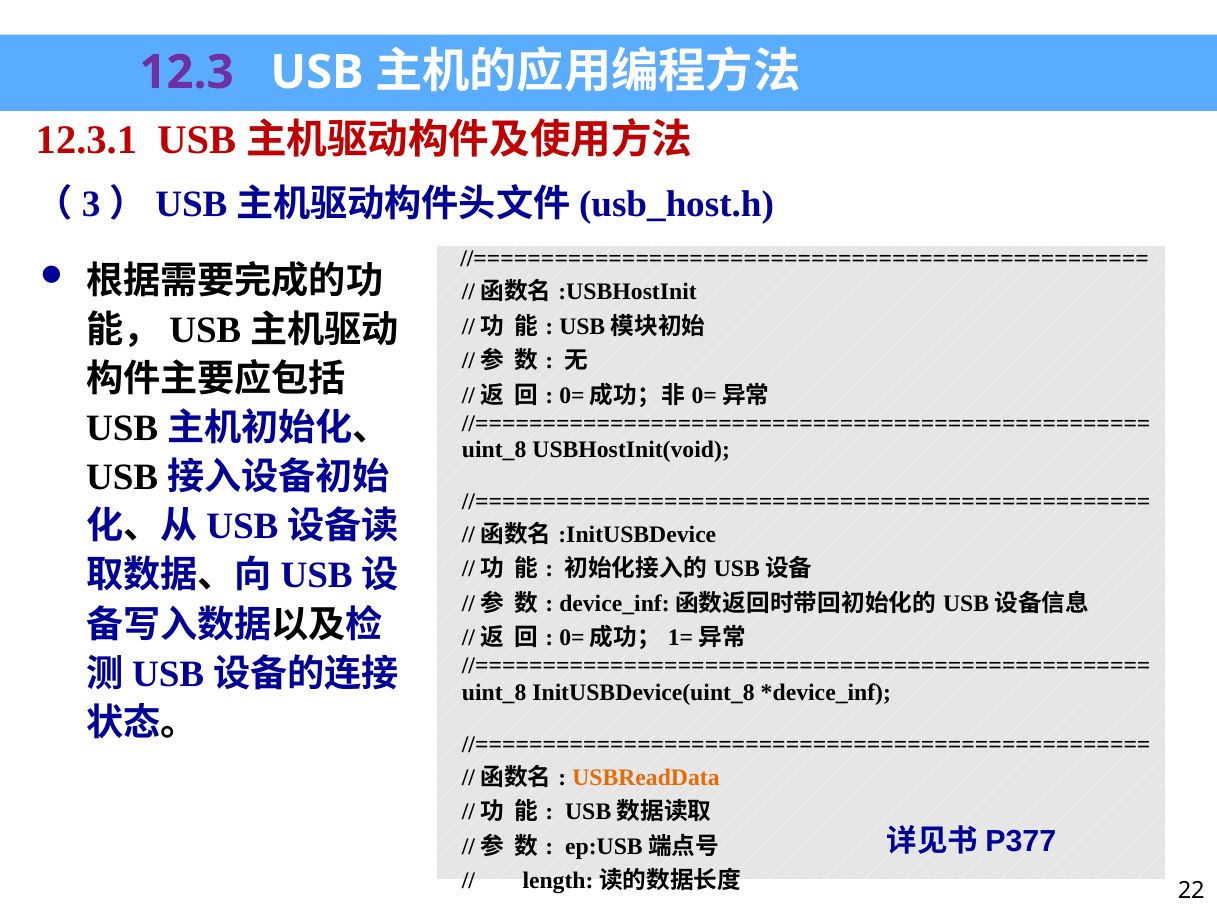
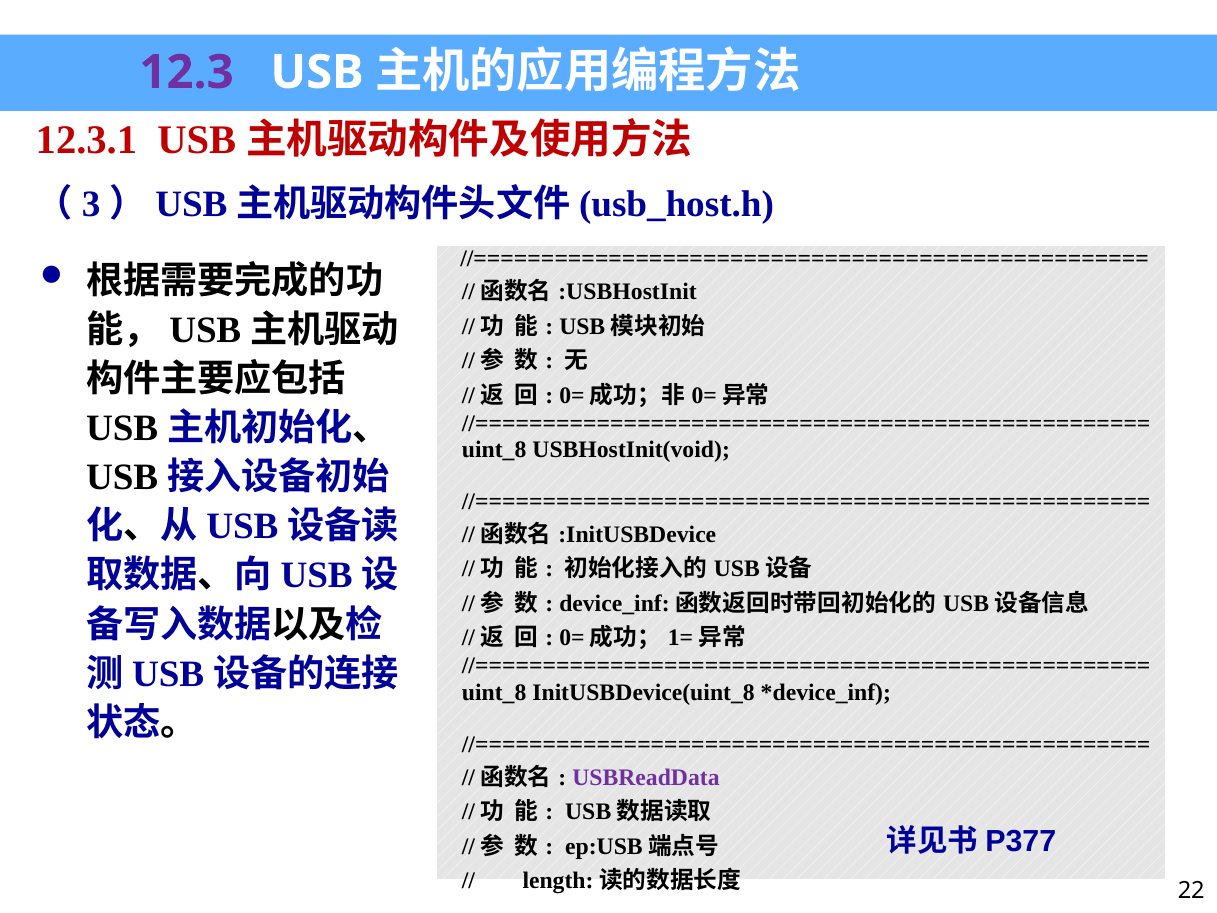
USBReadData colour: orange -> purple (646, 777)
